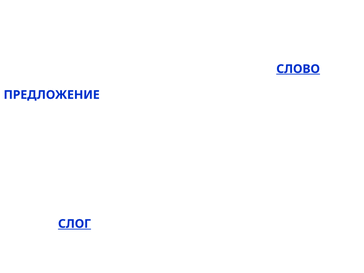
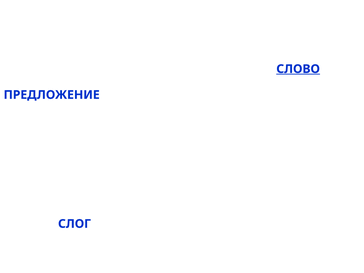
СЛОГ underline: present -> none (75, 224)
